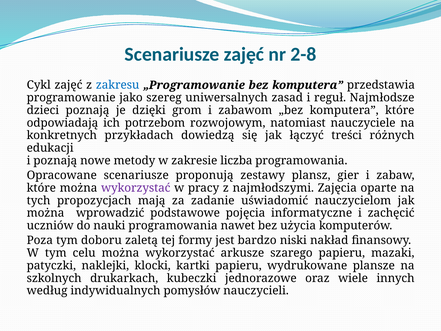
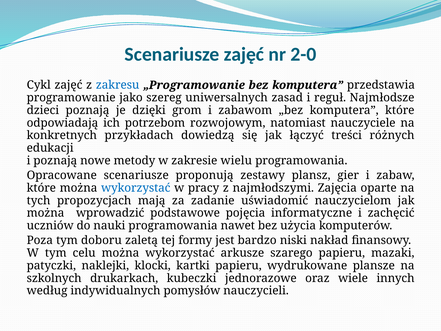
2-8: 2-8 -> 2-0 (303, 54)
liczba: liczba -> wielu (236, 160)
wykorzystać colour: purple -> blue (136, 188)
